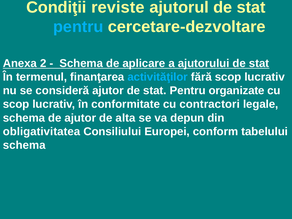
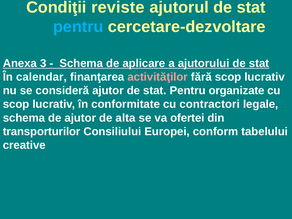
2: 2 -> 3 (43, 63)
termenul: termenul -> calendar (41, 77)
activităţilor colour: light blue -> pink (158, 77)
depun: depun -> ofertei (187, 118)
obligativitatea: obligativitatea -> transporturilor (42, 132)
schema: schema -> creative (24, 145)
